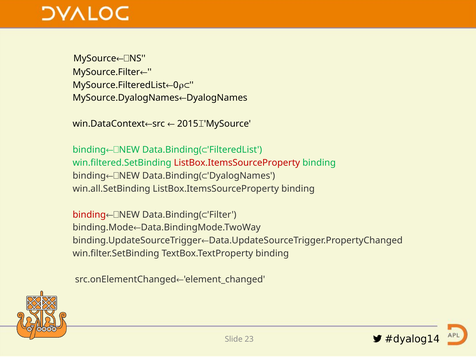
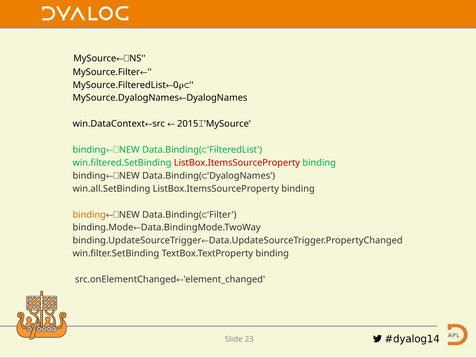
binding colour: red -> orange (89, 215)
